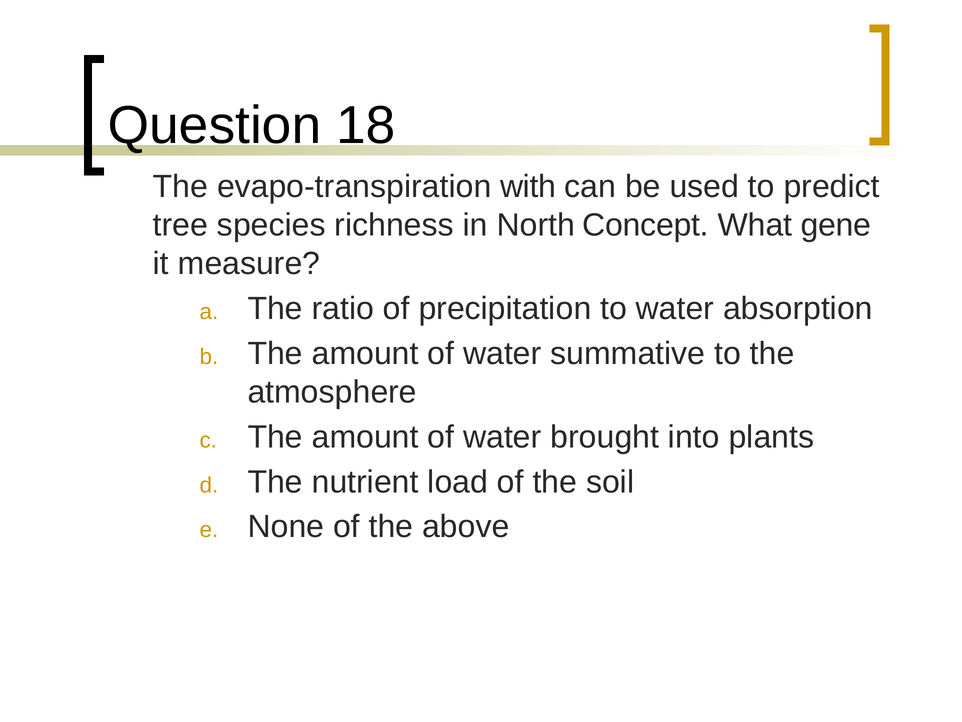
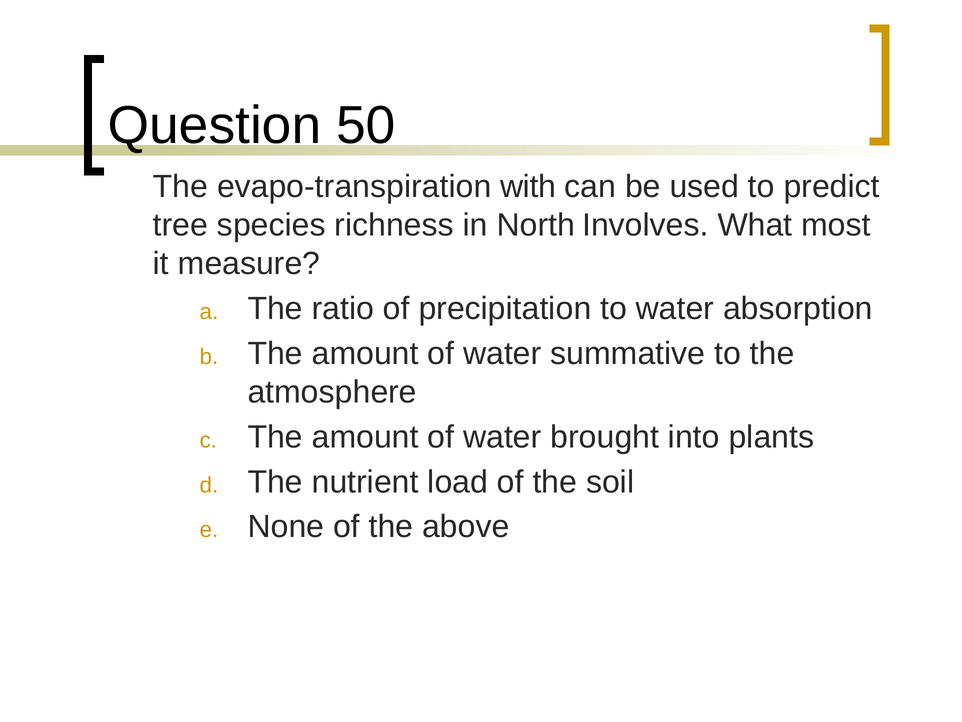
18: 18 -> 50 (366, 126)
Concept: Concept -> Involves (645, 225)
gene: gene -> most (836, 225)
